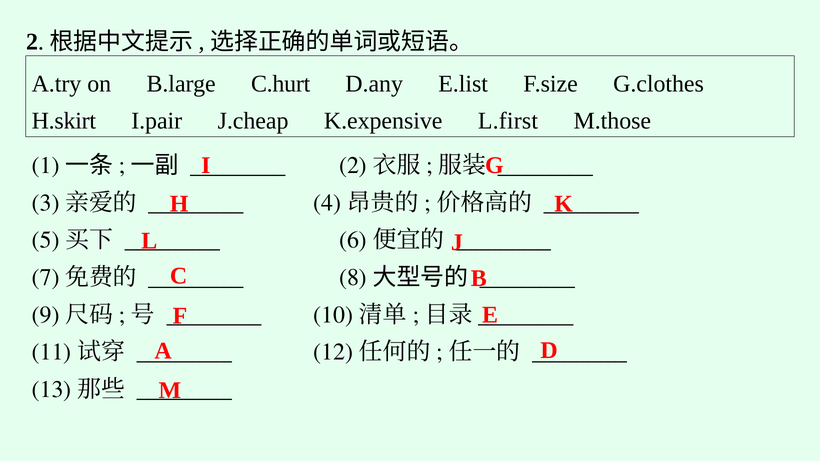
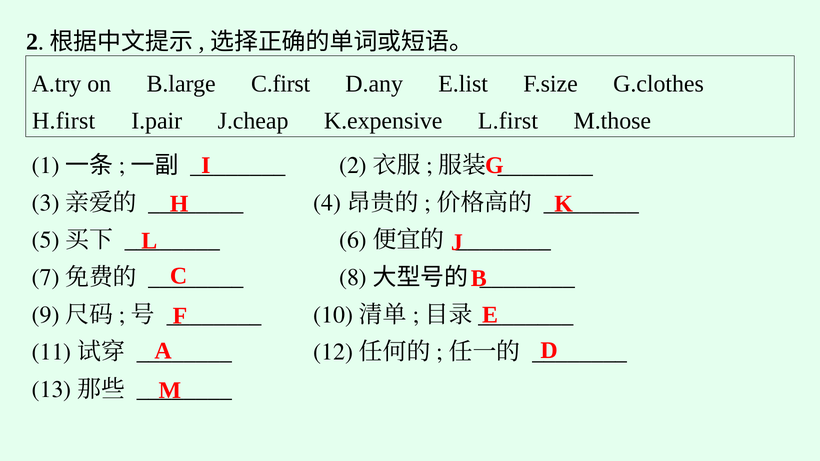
C.hurt: C.hurt -> C.first (281, 84)
H.skirt: H.skirt -> H.first (64, 121)
